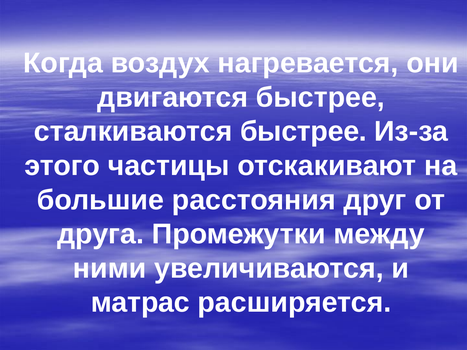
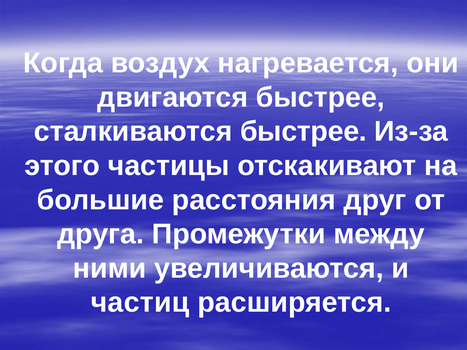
матрас: матрас -> частиц (140, 303)
